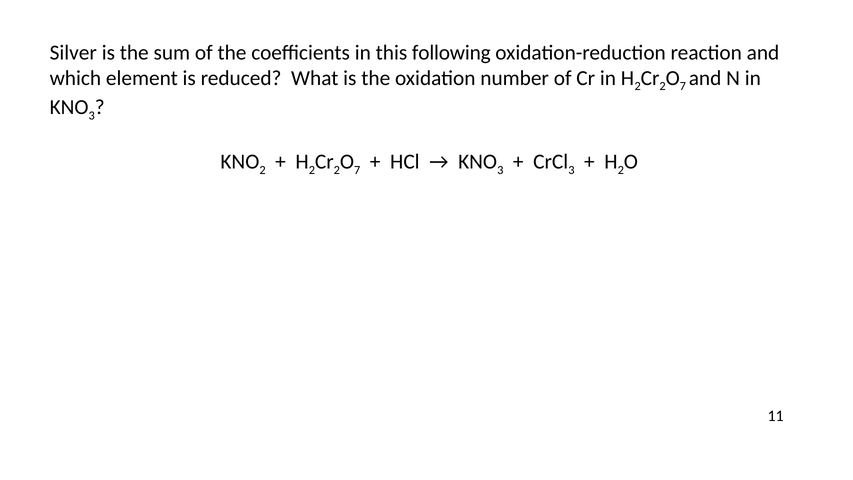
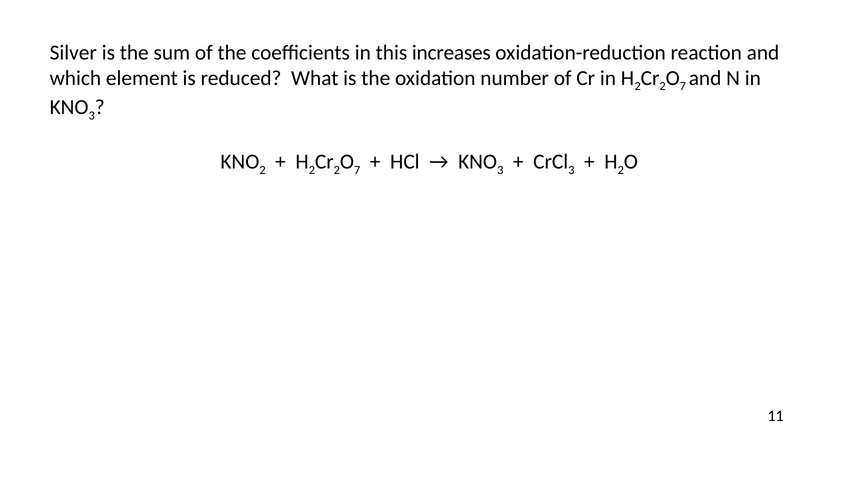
following: following -> increases (451, 52)
